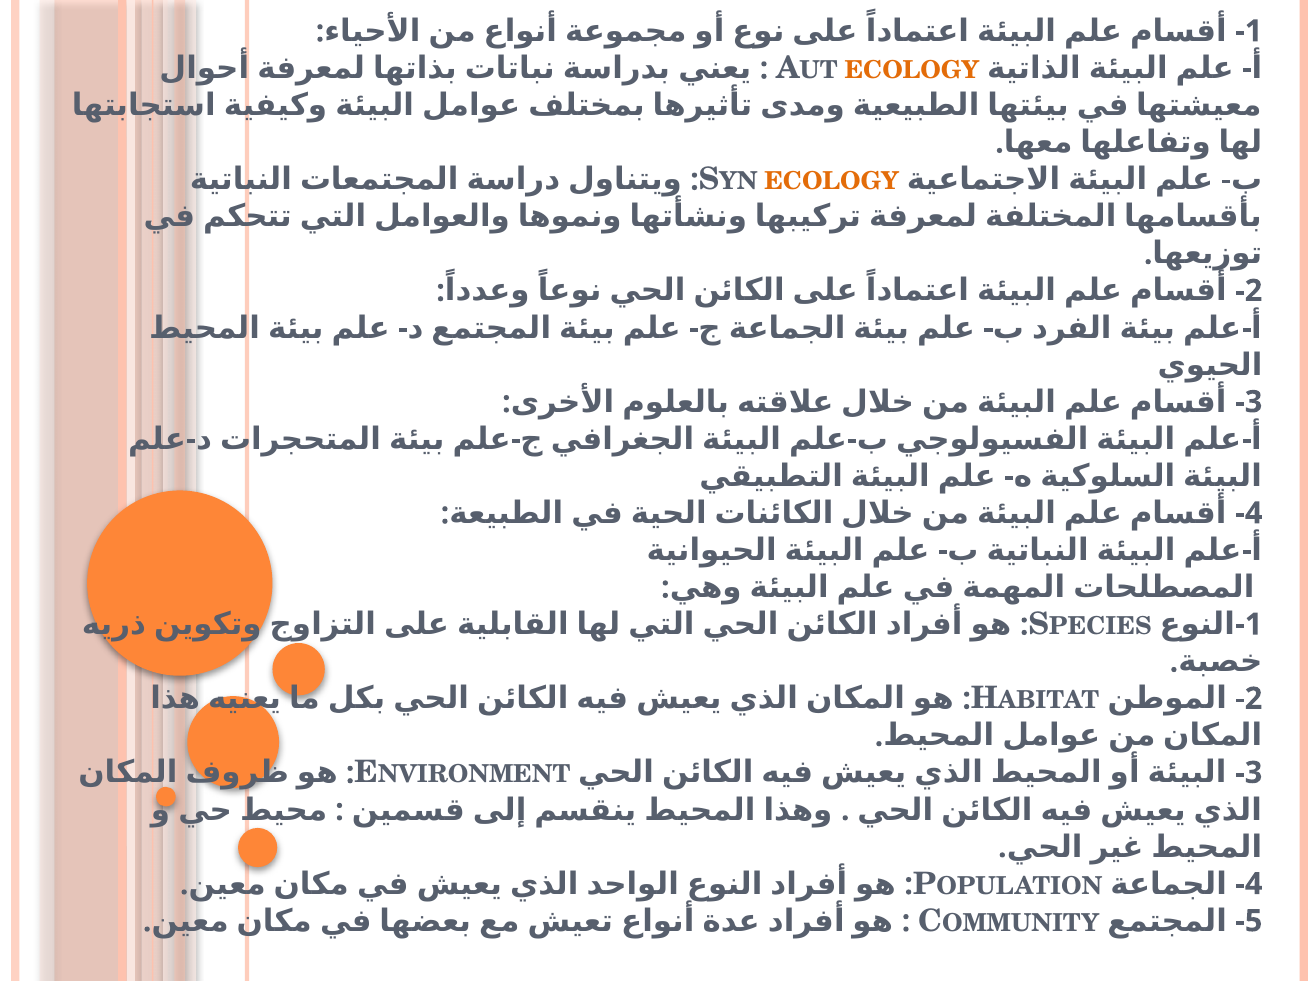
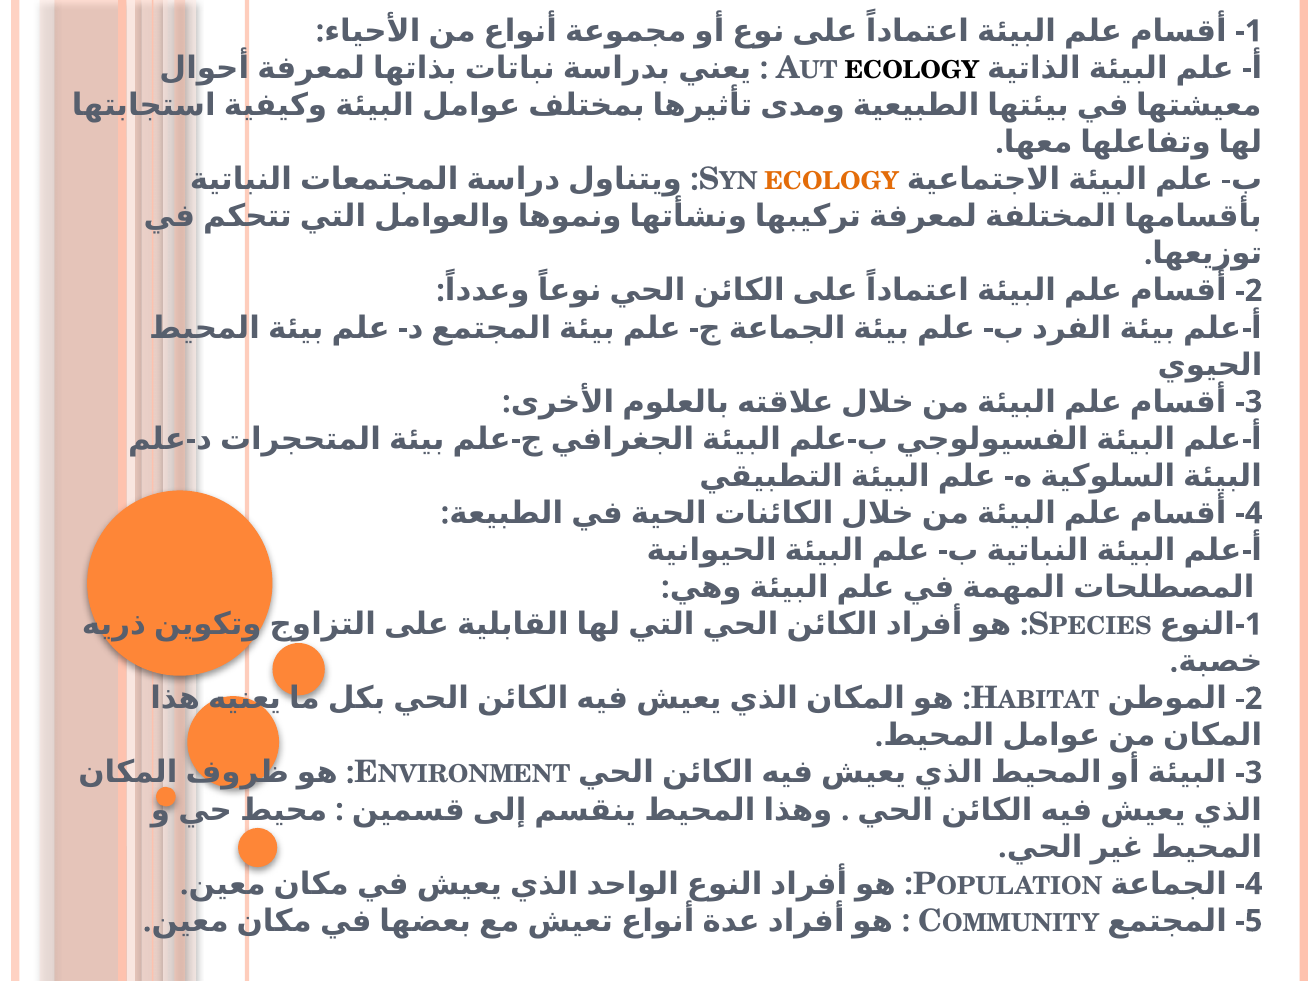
ECOLOGY colour: orange -> black (912, 70)
